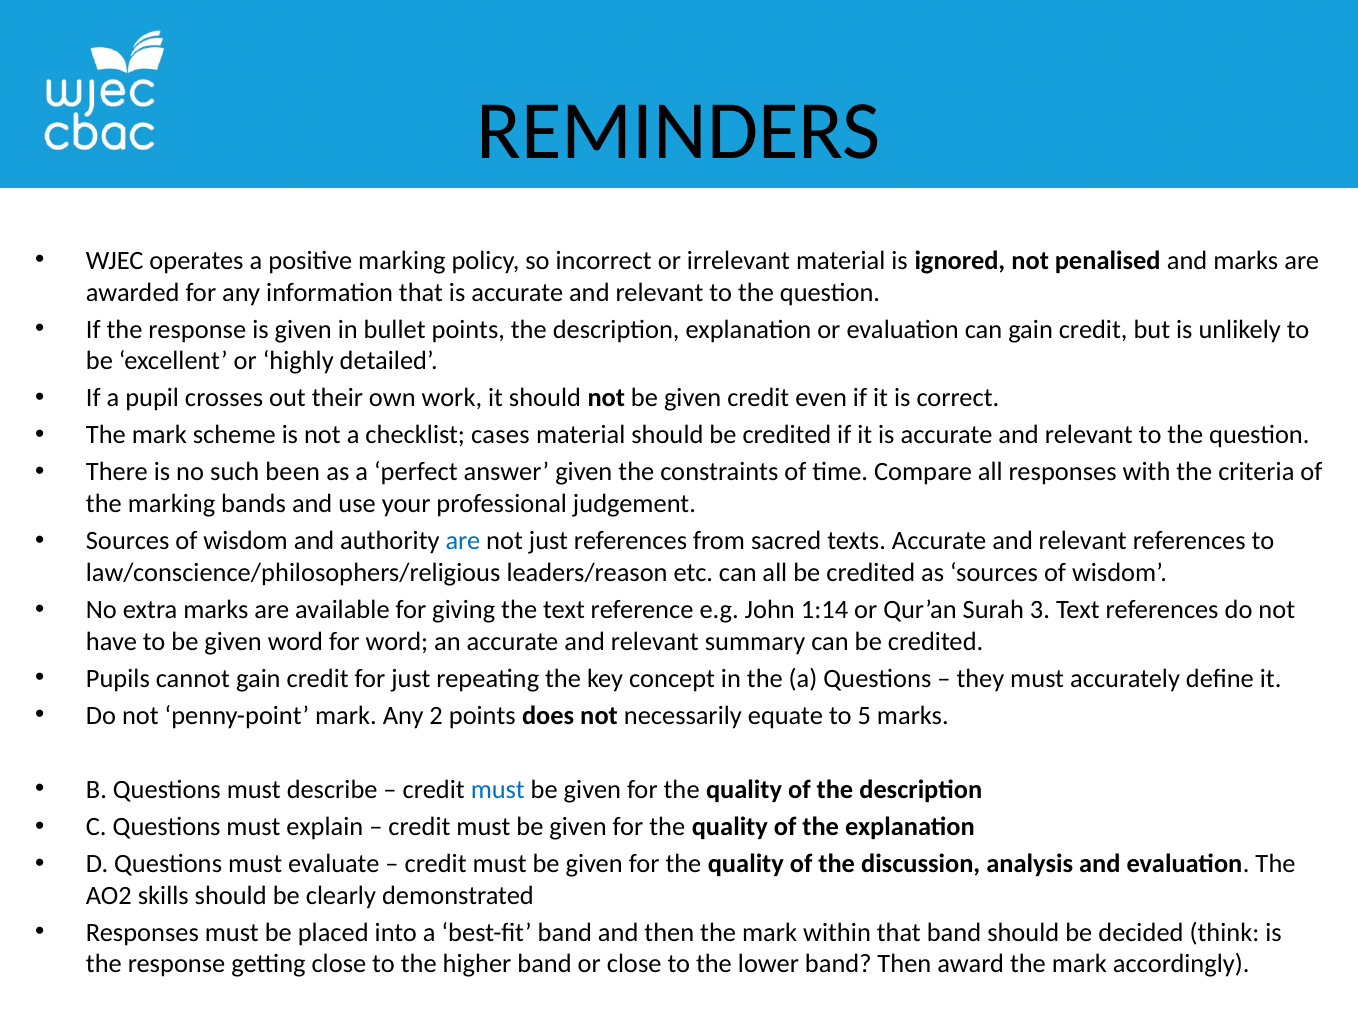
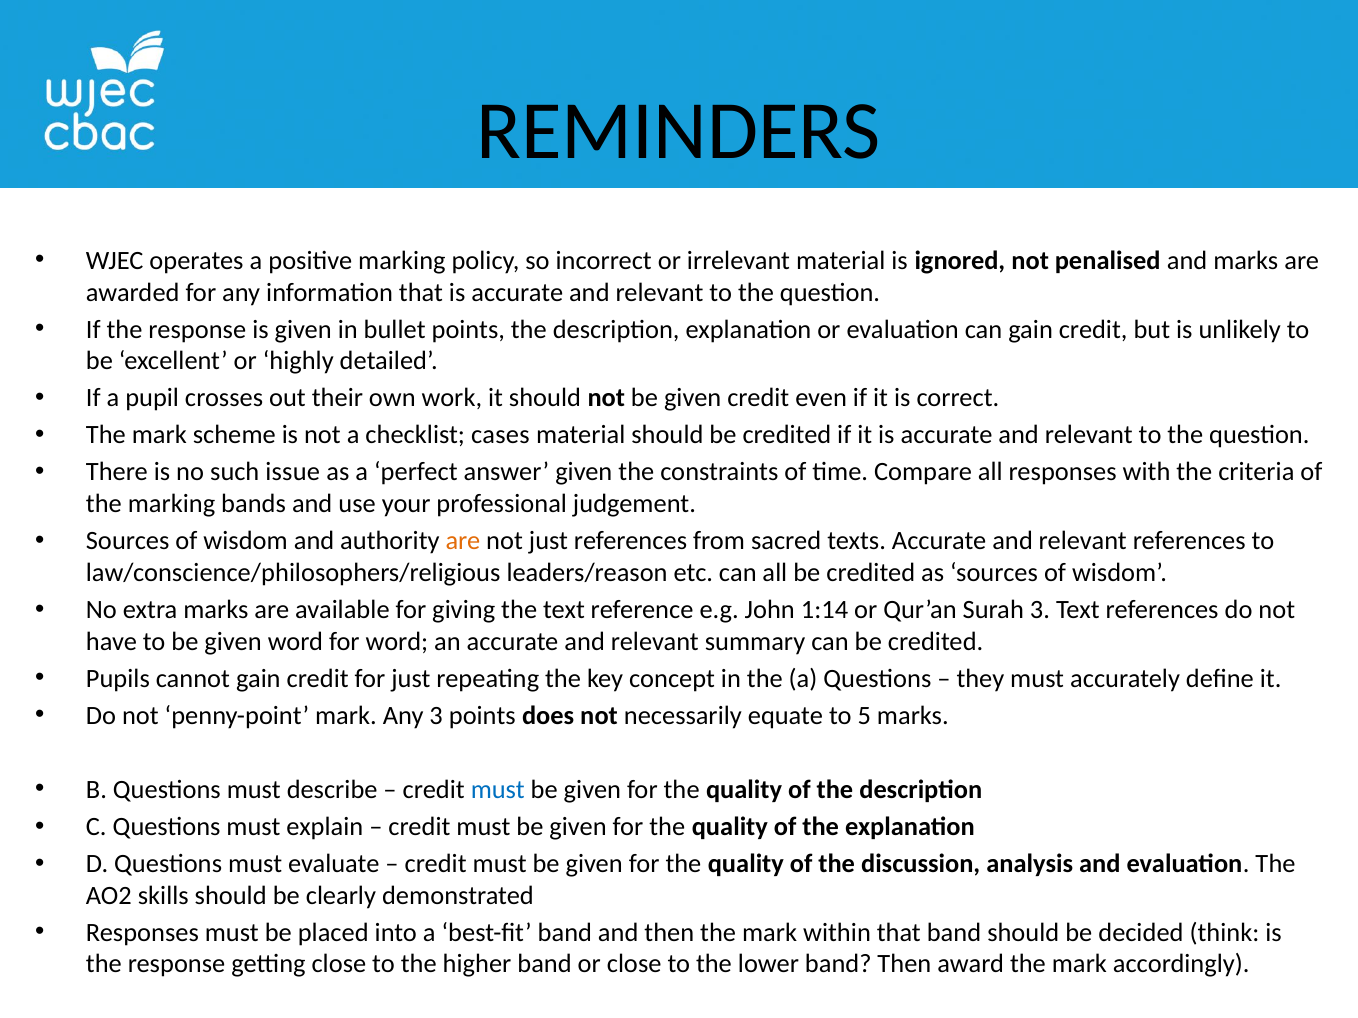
been: been -> issue (293, 472)
are colour: blue -> orange (463, 541)
Any 2: 2 -> 3 (436, 716)
